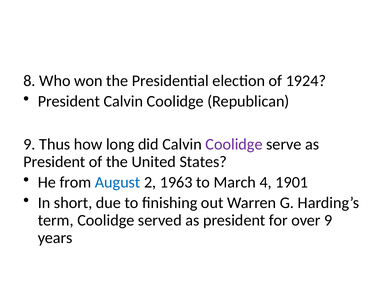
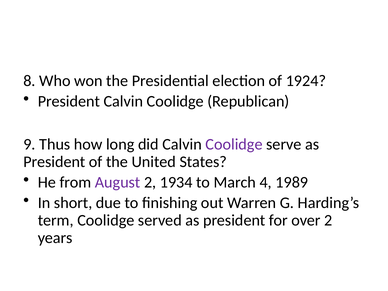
August colour: blue -> purple (118, 182)
1963: 1963 -> 1934 (176, 182)
1901: 1901 -> 1989 (292, 182)
over 9: 9 -> 2 (328, 220)
